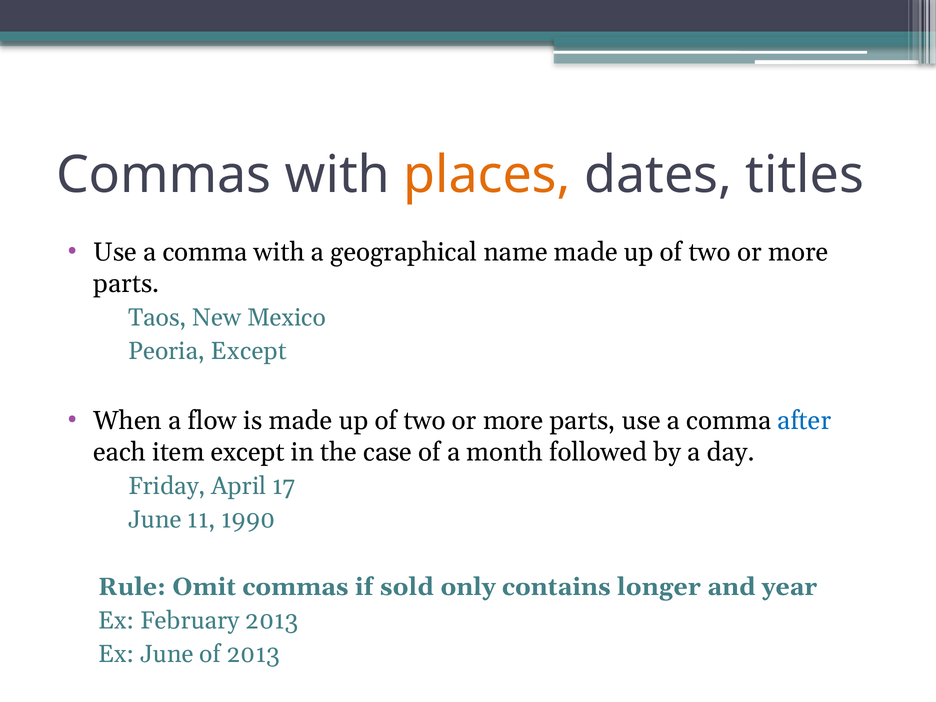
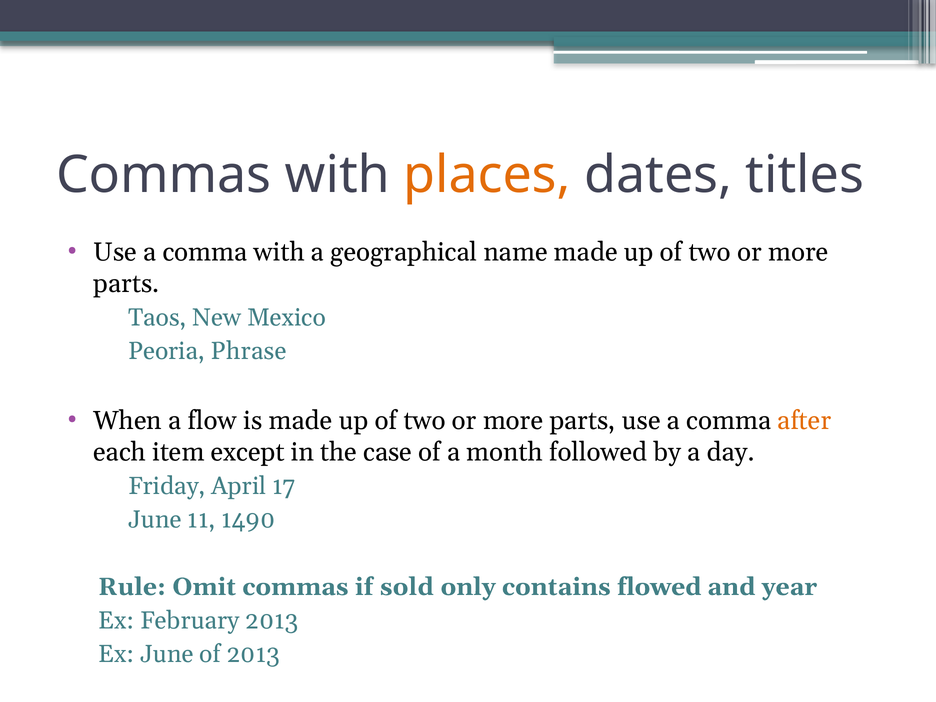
Peoria Except: Except -> Phrase (249, 351)
after colour: blue -> orange (804, 421)
1990: 1990 -> 1490 (248, 520)
longer: longer -> flowed (659, 587)
